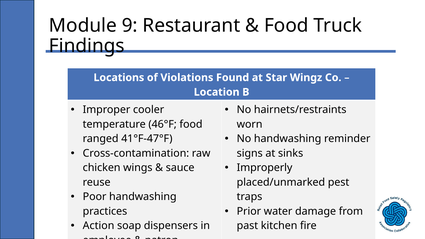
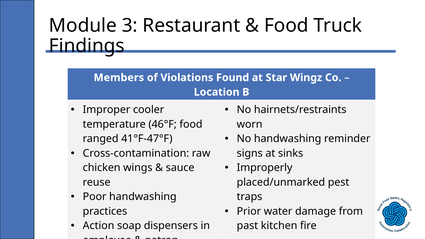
9: 9 -> 3 (130, 25)
Locations: Locations -> Members (119, 78)
